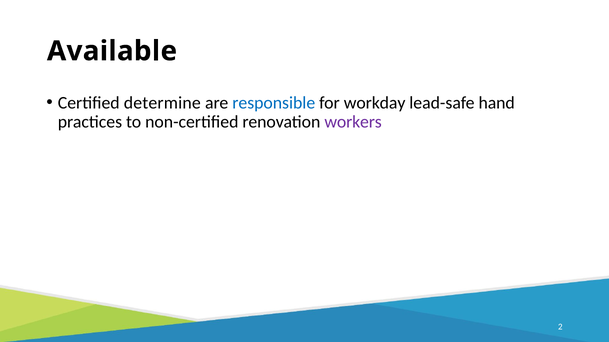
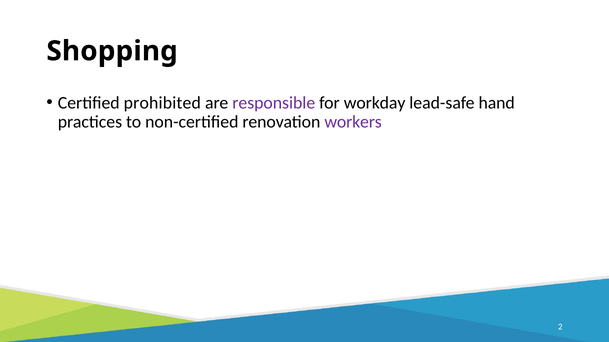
Available: Available -> Shopping (112, 51)
determine: determine -> prohibited (162, 103)
responsible colour: blue -> purple (274, 103)
